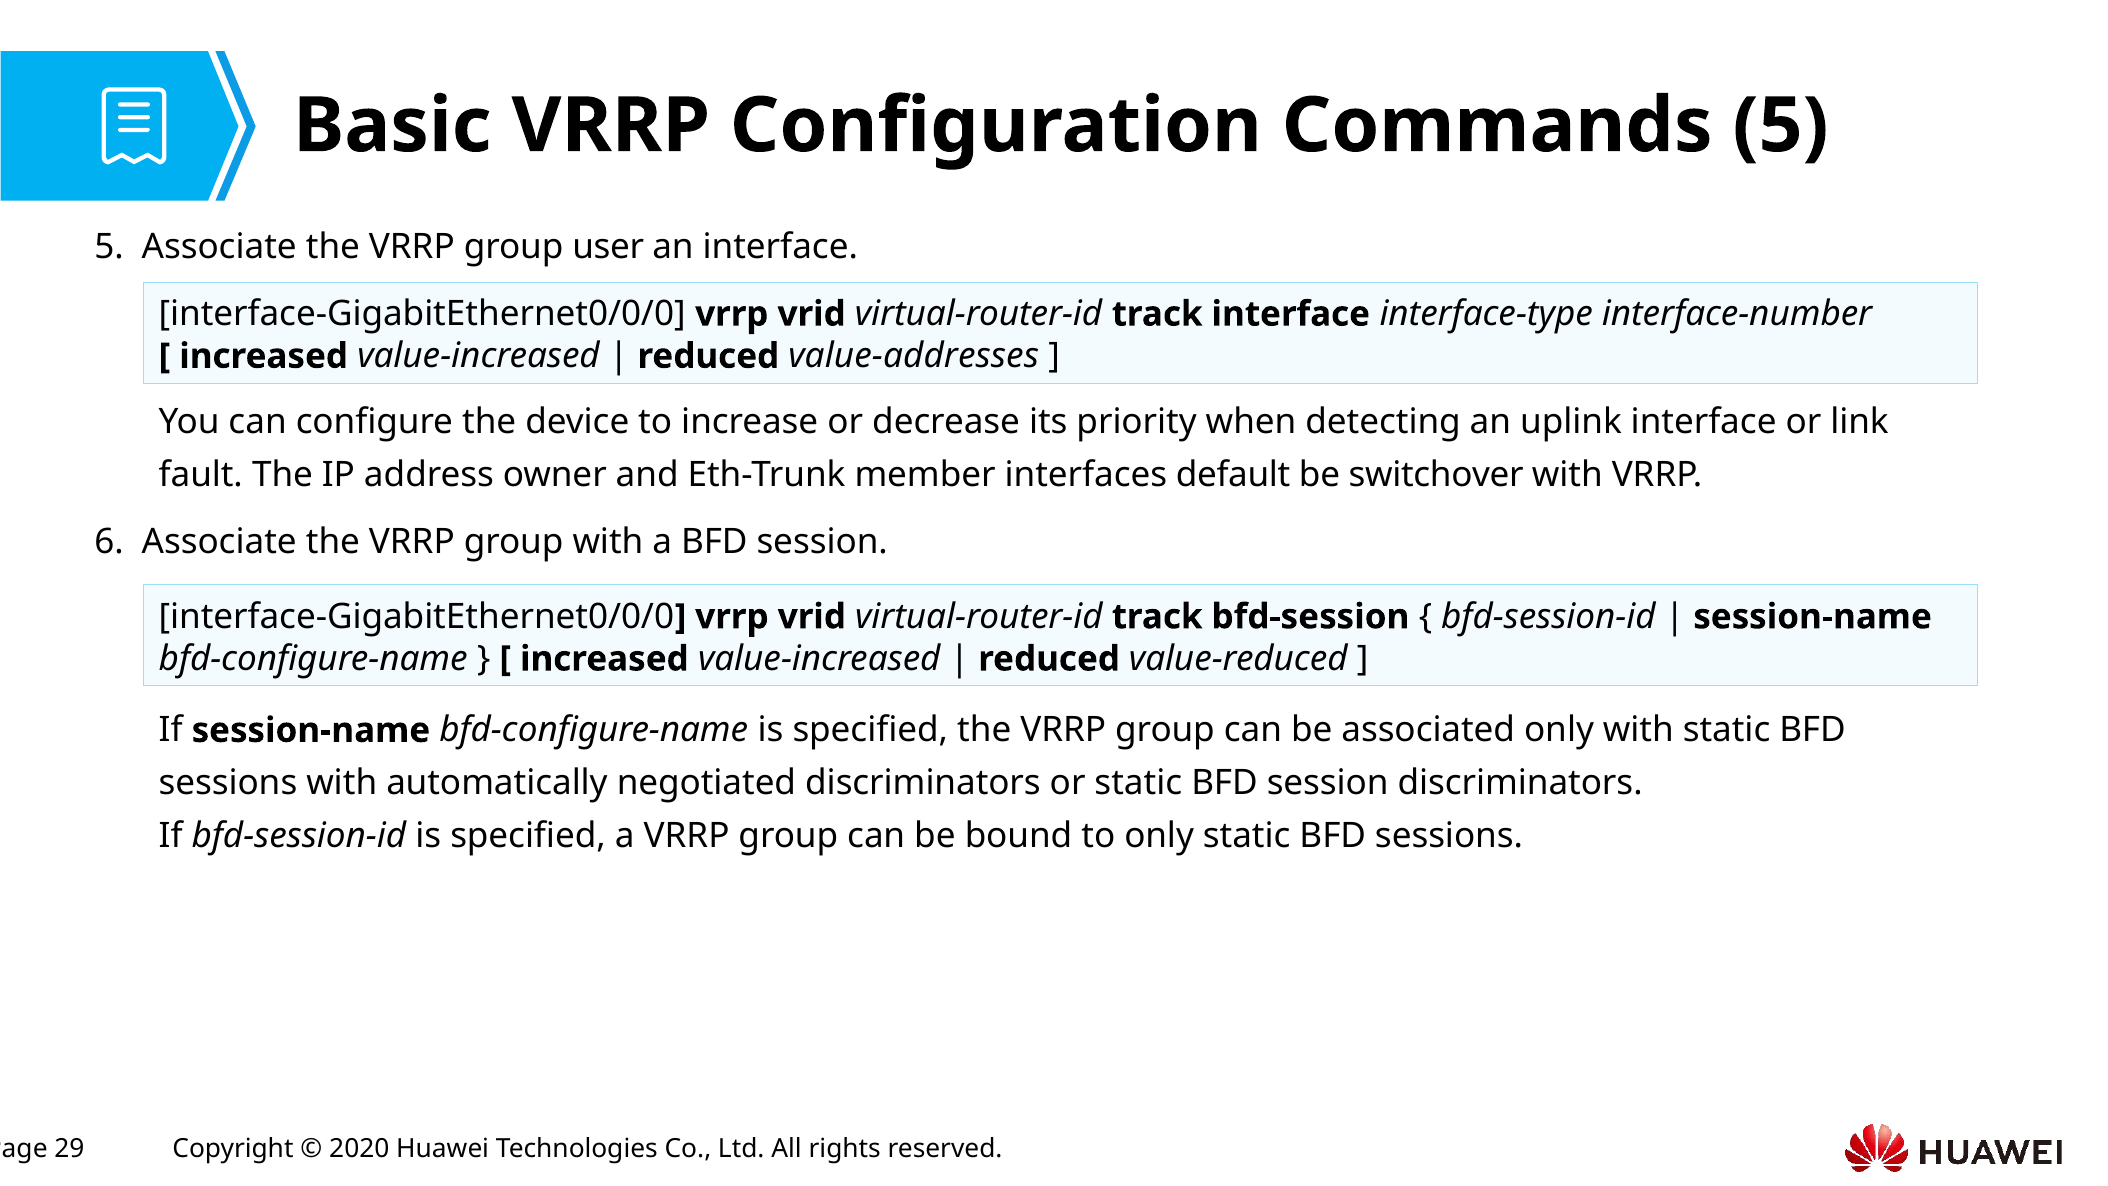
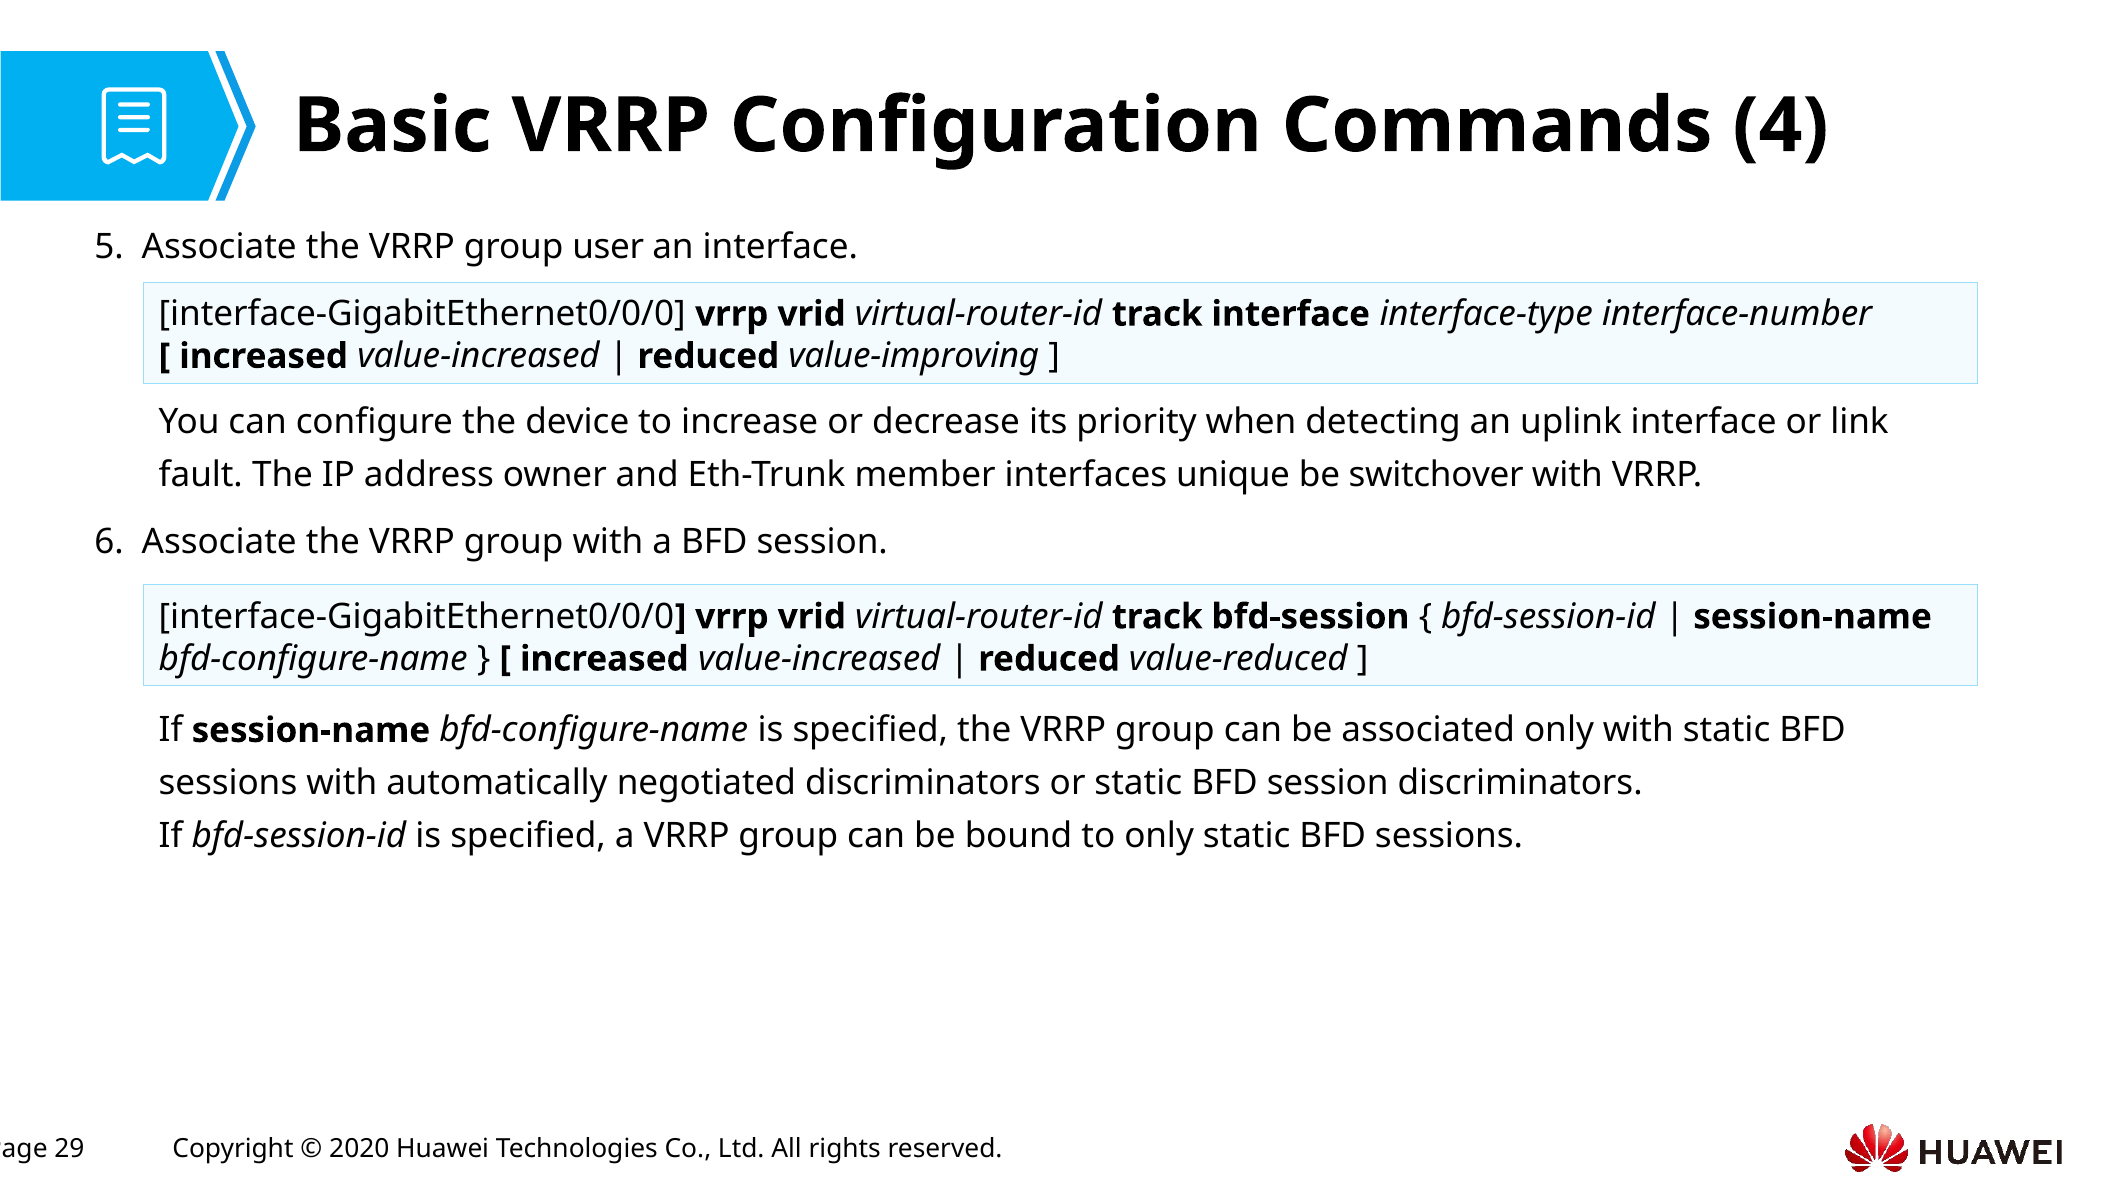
Commands 5: 5 -> 4 (1781, 126)
value-addresses: value-addresses -> value-improving (914, 356)
default: default -> unique (1233, 475)
